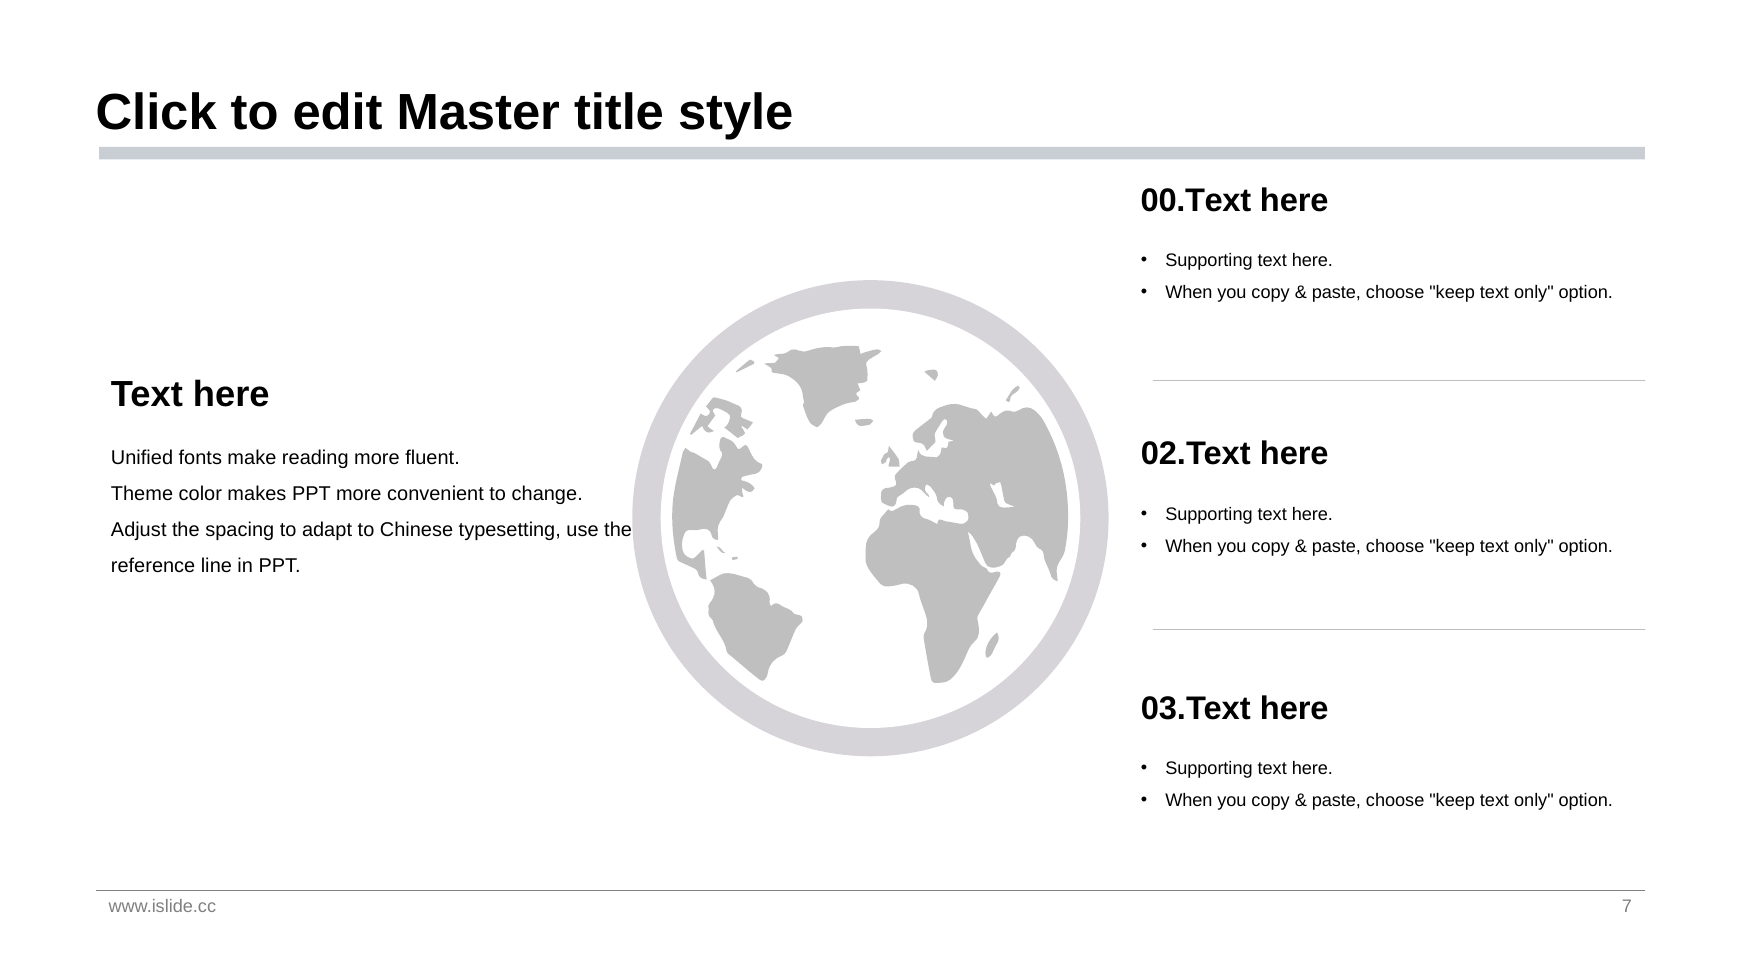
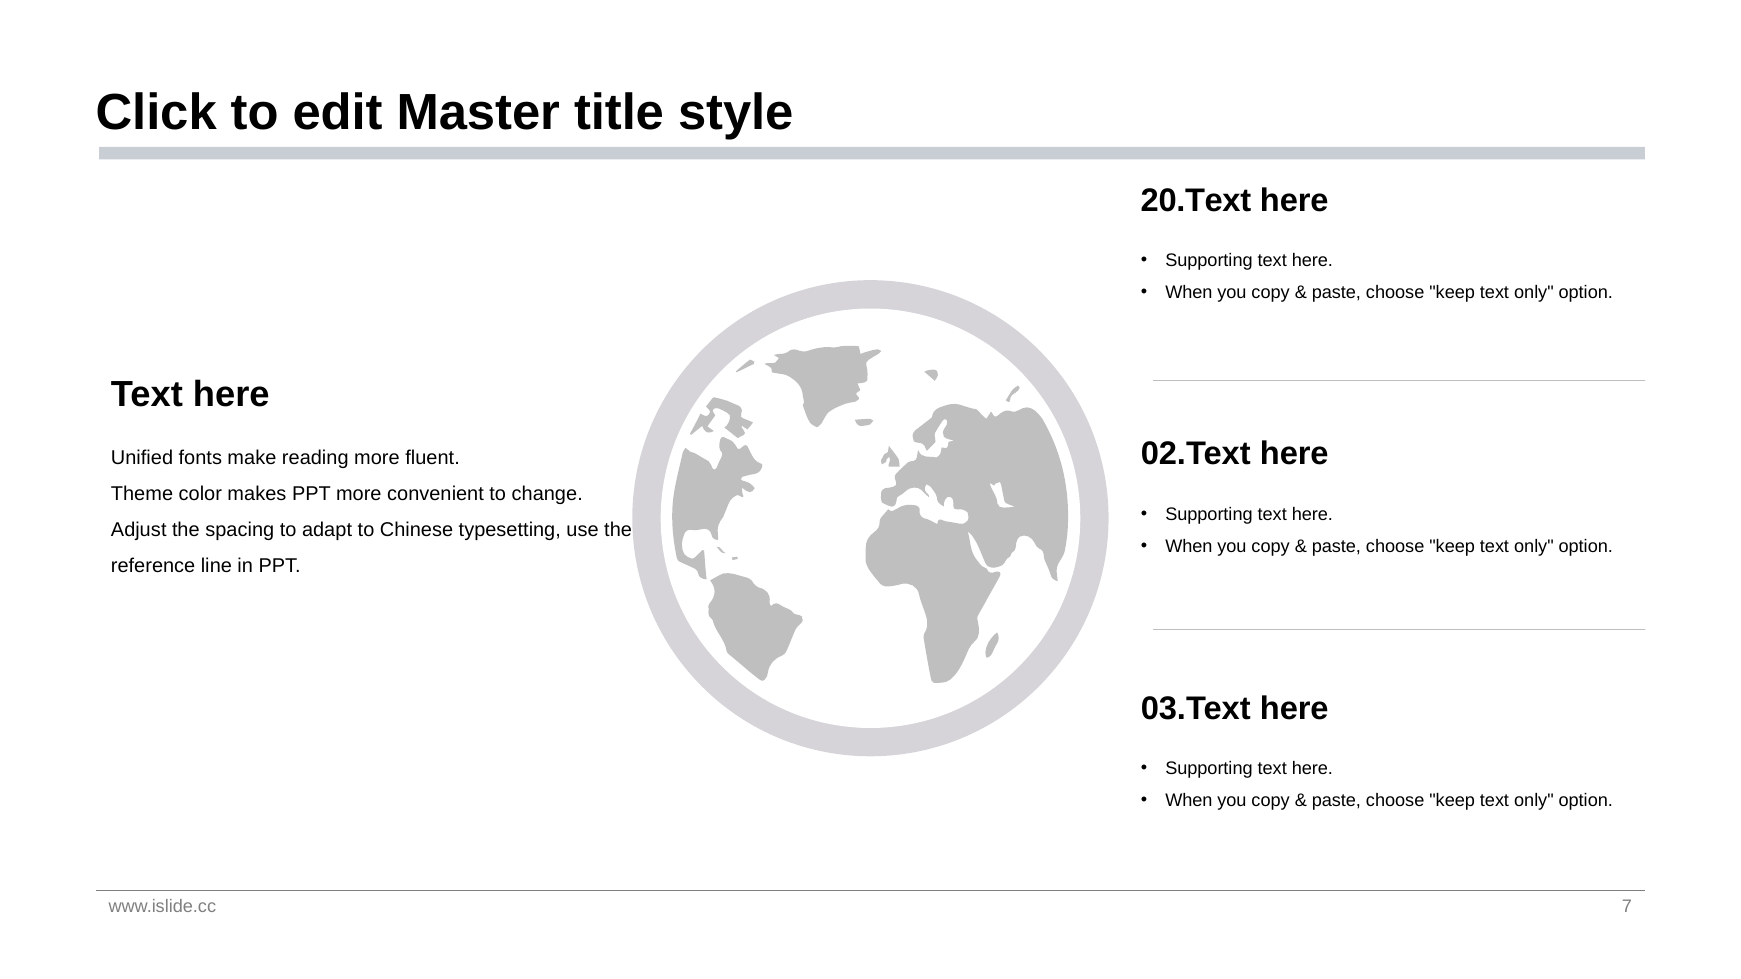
00.Text: 00.Text -> 20.Text (1196, 200)
